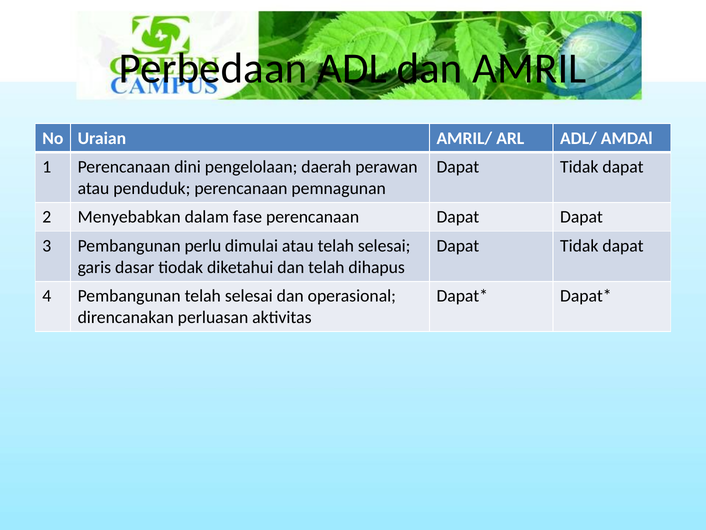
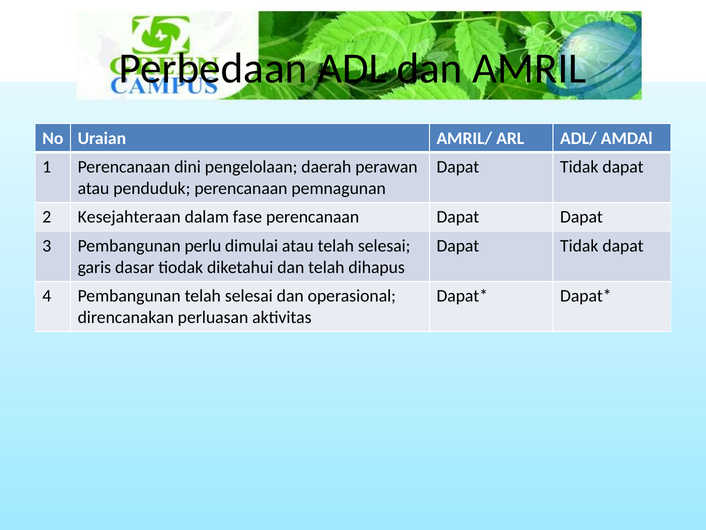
Menyebabkan: Menyebabkan -> Kesejahteraan (129, 217)
